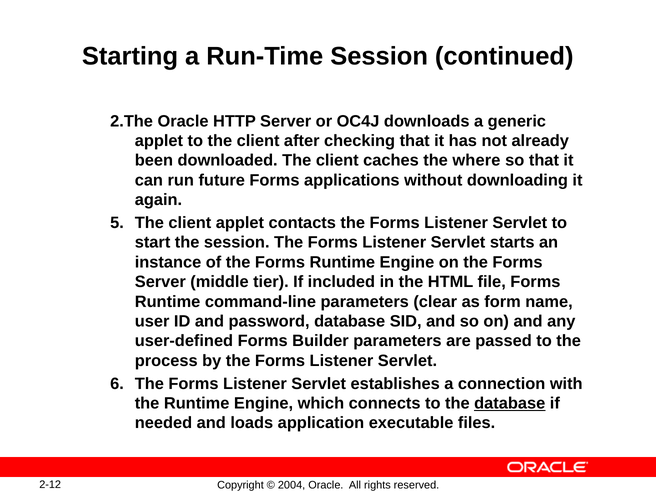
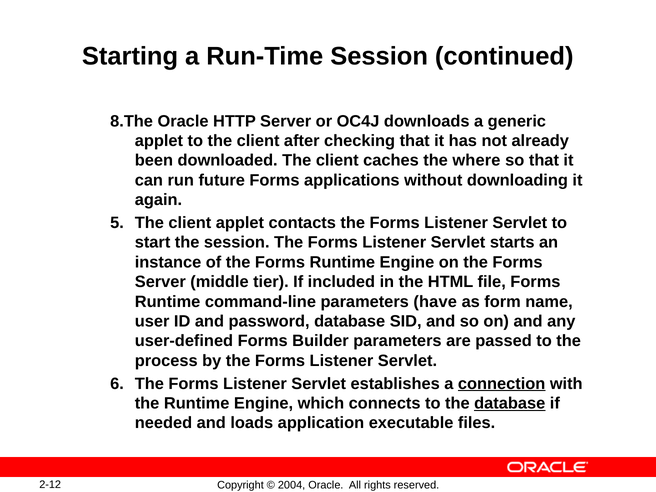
2.The: 2.The -> 8.The (132, 121)
clear: clear -> have (435, 302)
connection underline: none -> present (502, 384)
